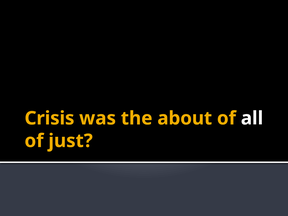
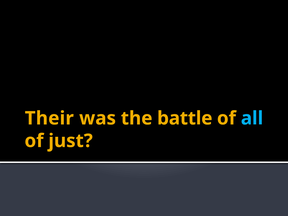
Crisis: Crisis -> Their (49, 118)
about: about -> battle (185, 118)
all colour: white -> light blue (252, 118)
